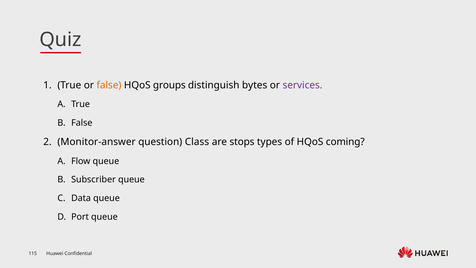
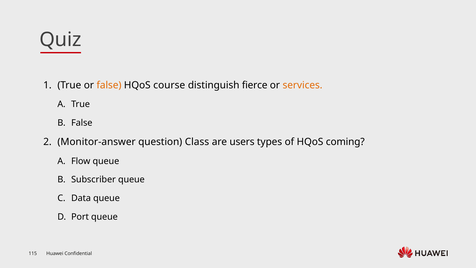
groups: groups -> course (169, 85)
bytes: bytes -> fierce (255, 85)
services colour: purple -> orange (303, 85)
stops: stops -> users (242, 142)
